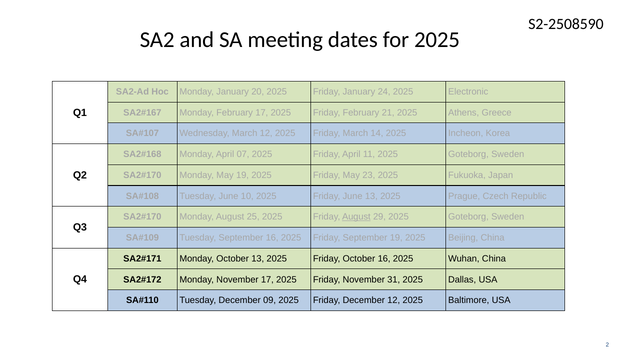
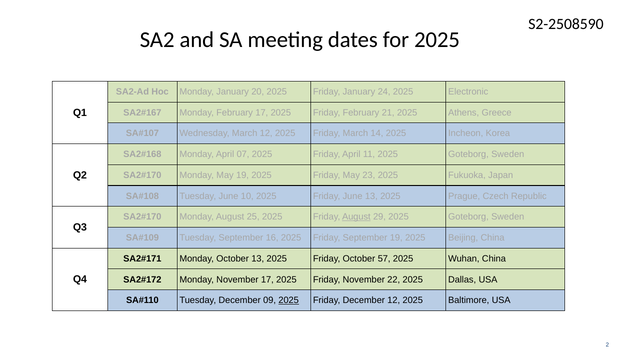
October 16: 16 -> 57 (384, 258)
31: 31 -> 22 (394, 279)
2025 underline: none -> present (289, 300)
